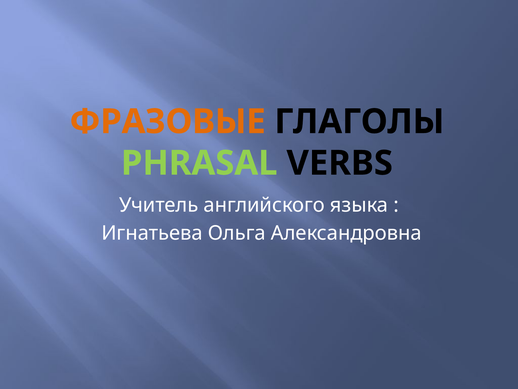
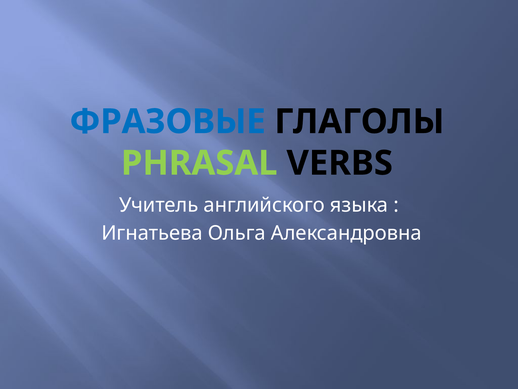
ФРАЗОВЫЕ colour: orange -> blue (168, 122)
